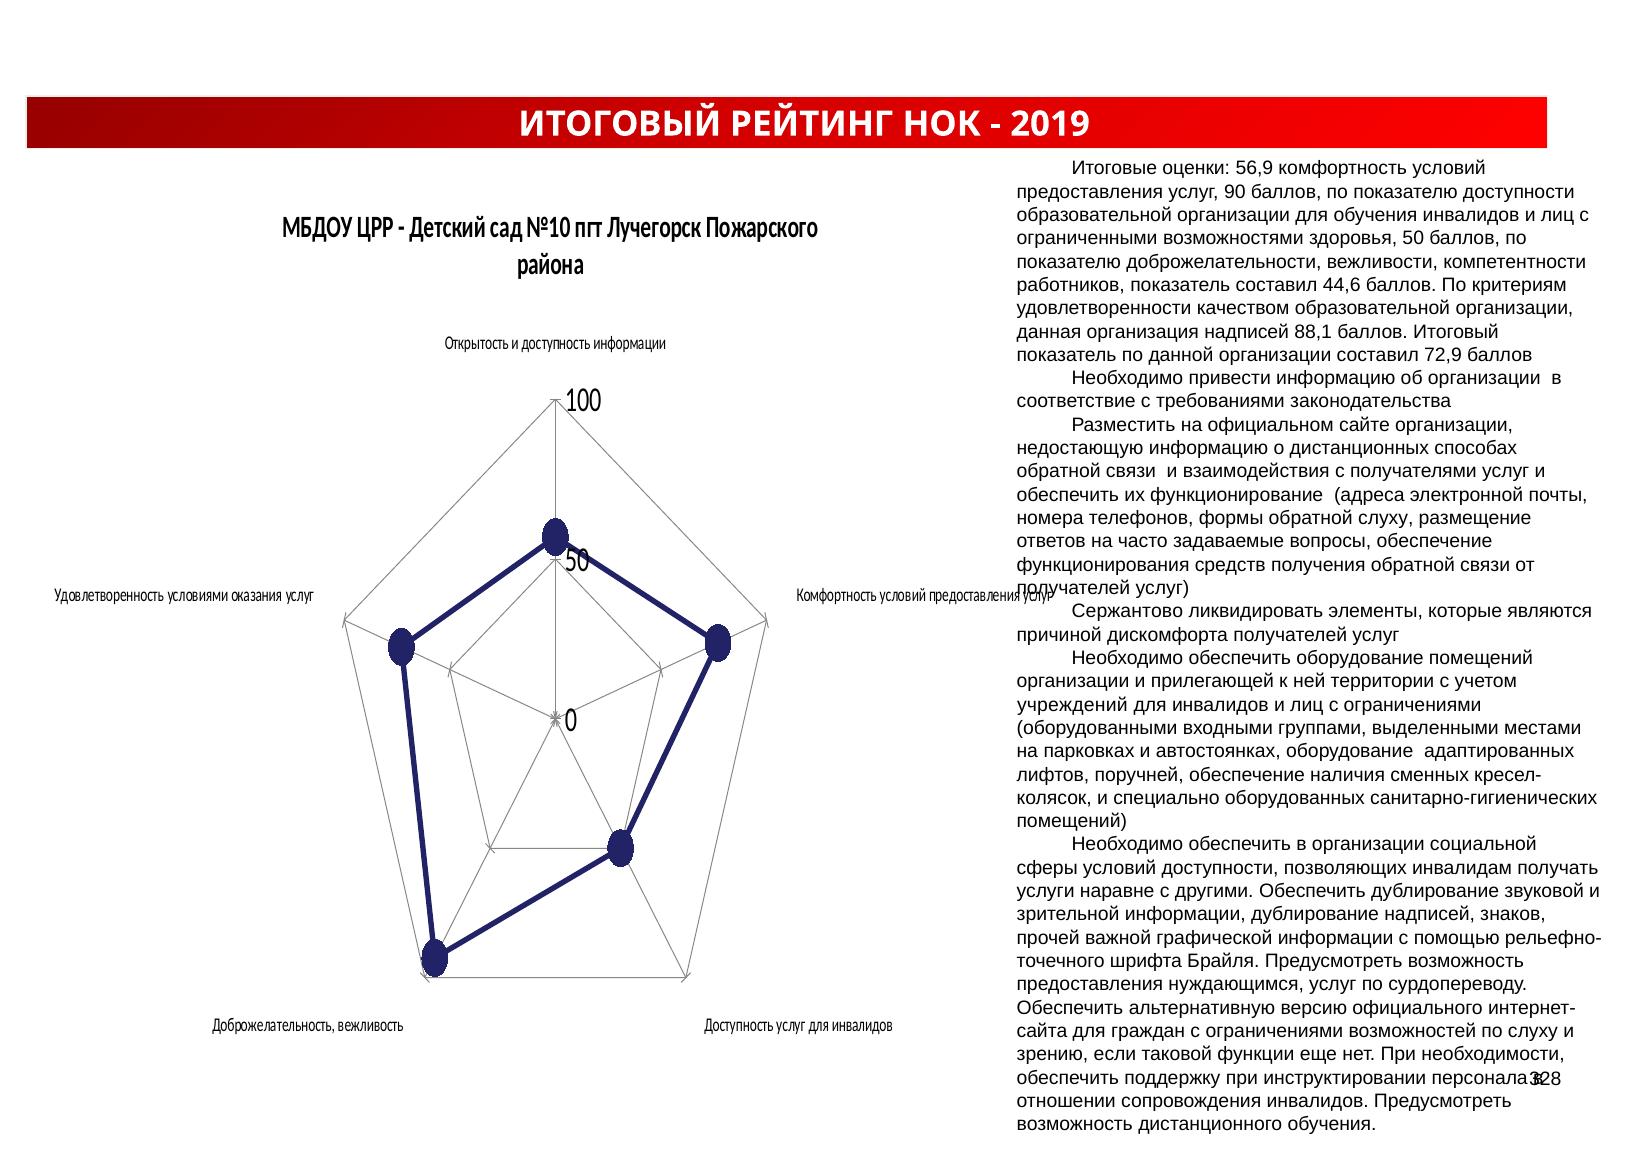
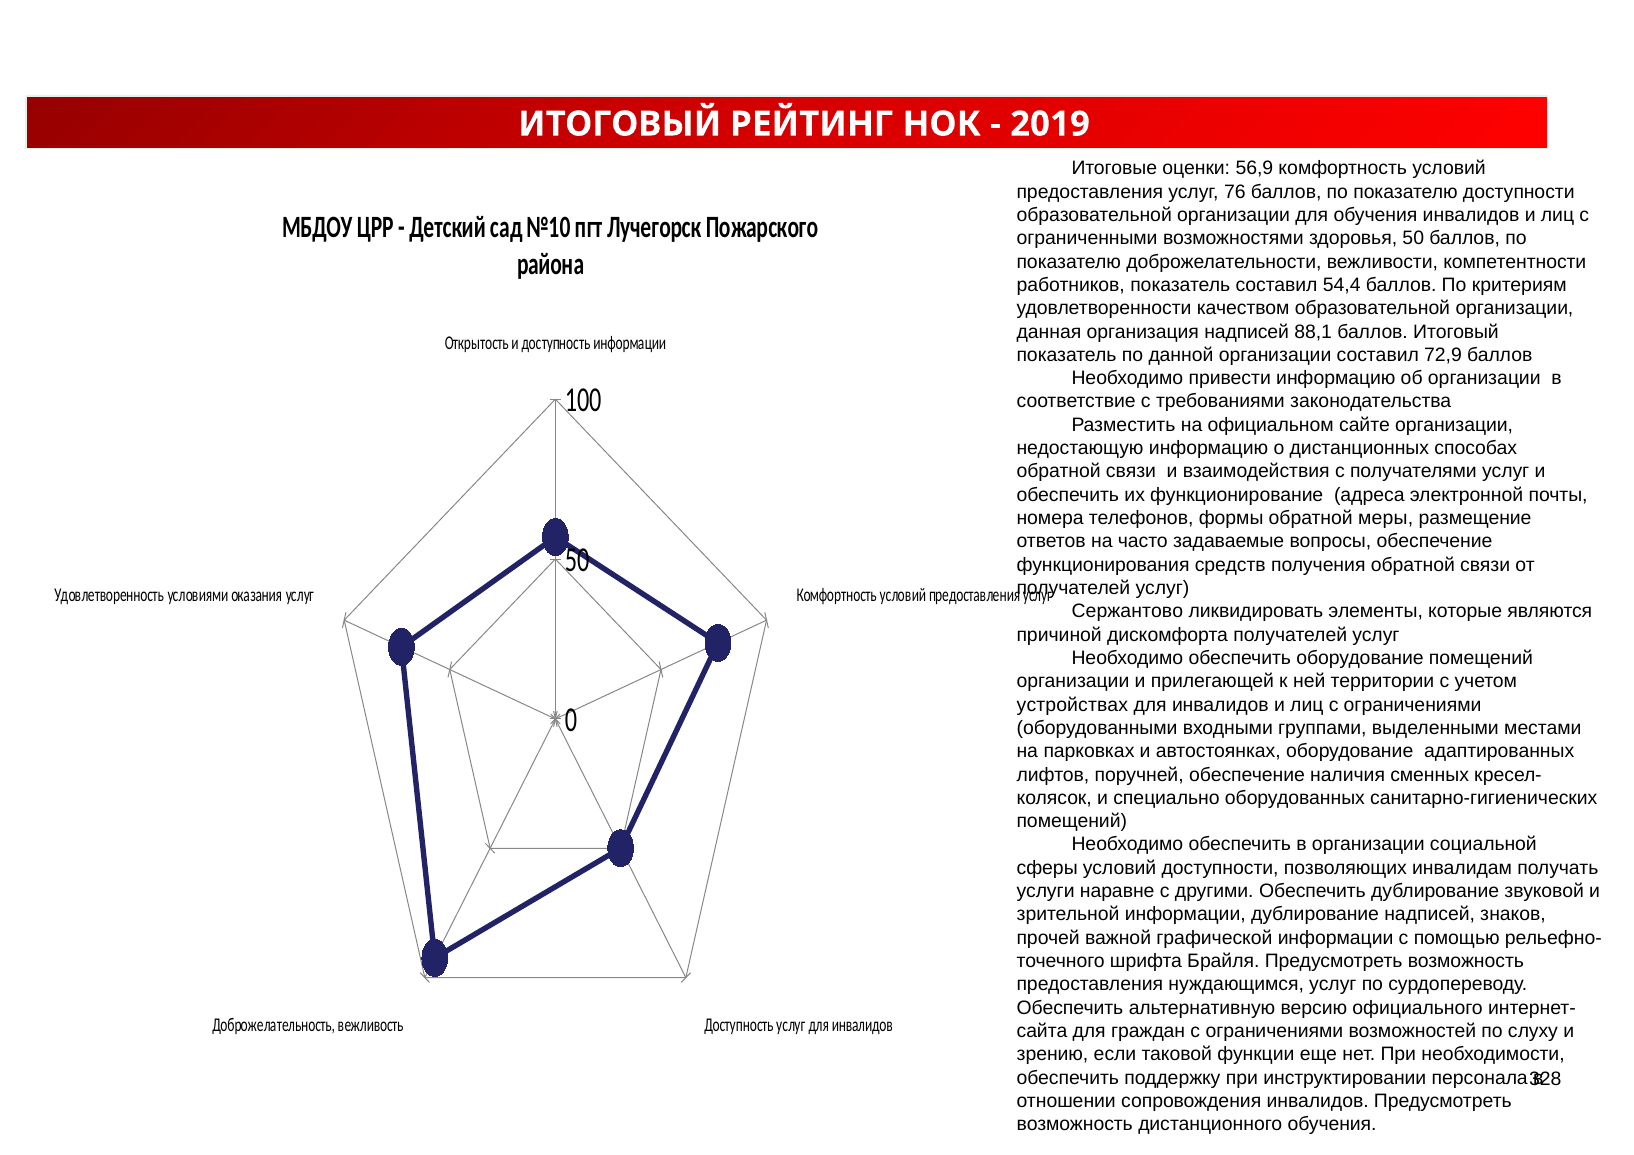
90: 90 -> 76 (1235, 192)
44,6: 44,6 -> 54,4 (1342, 285)
обратной слуху: слуху -> меры (1386, 518)
учреждений: учреждений -> устройствах (1072, 705)
